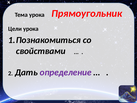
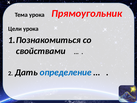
определение colour: purple -> blue (66, 72)
